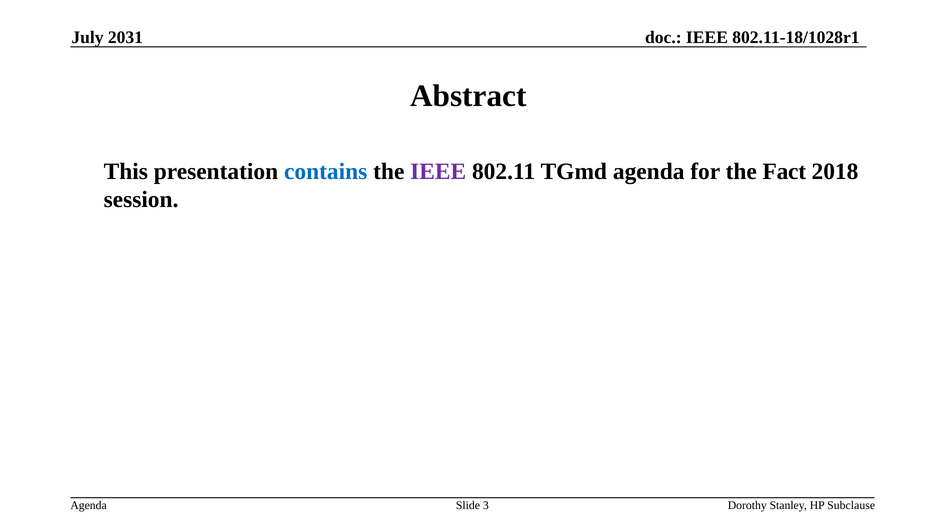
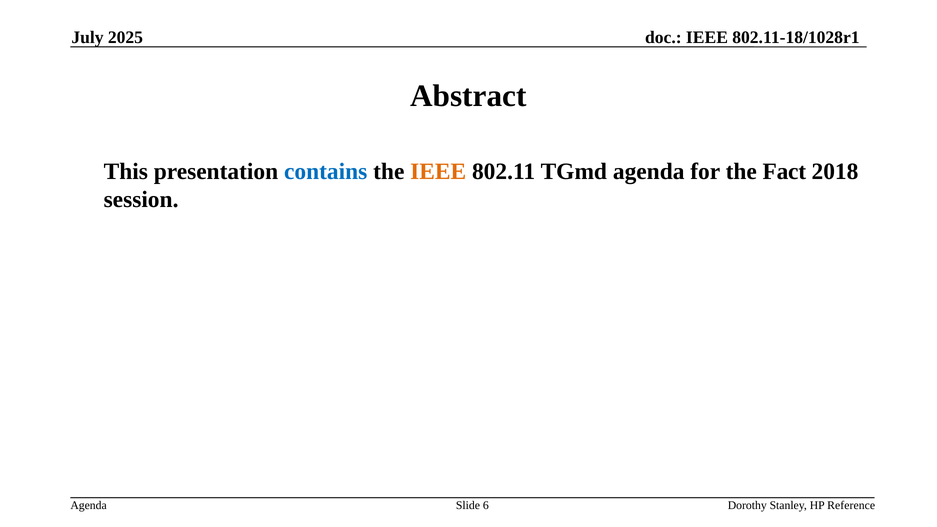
2031: 2031 -> 2025 (125, 38)
IEEE colour: purple -> orange (438, 171)
3: 3 -> 6 (486, 505)
Subclause: Subclause -> Reference (851, 505)
